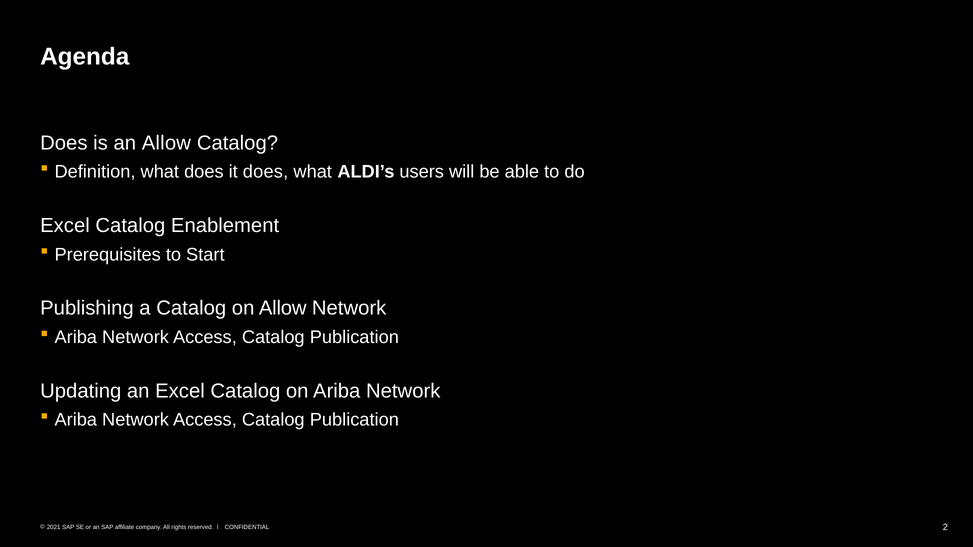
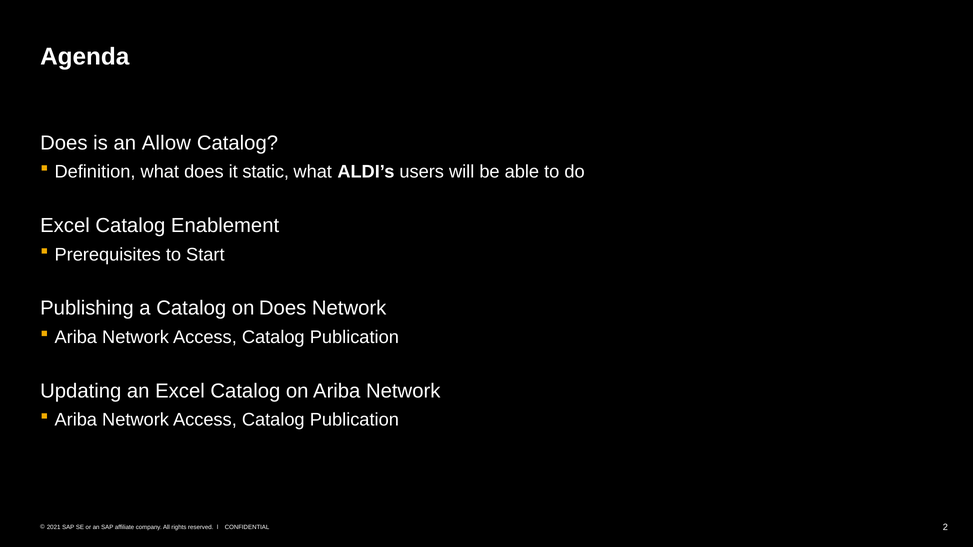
it does: does -> static (266, 172)
on Allow: Allow -> Does (283, 308)
